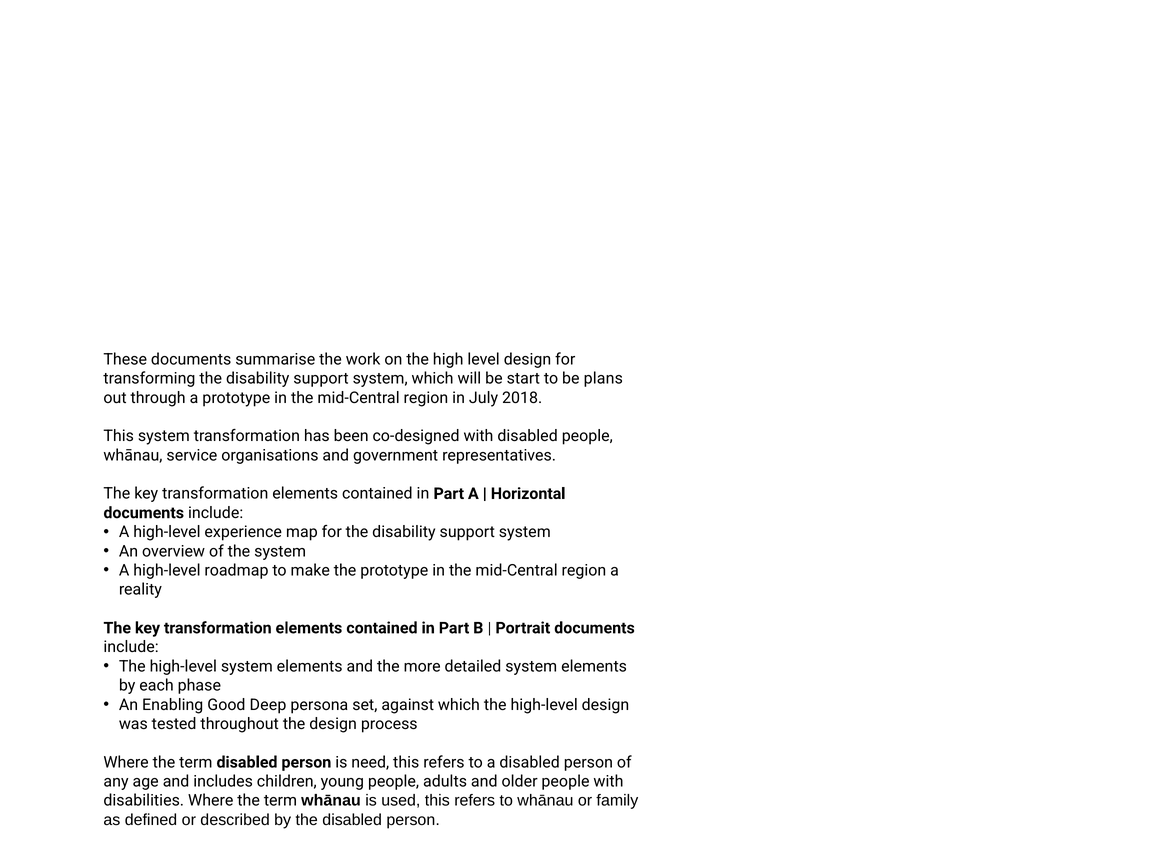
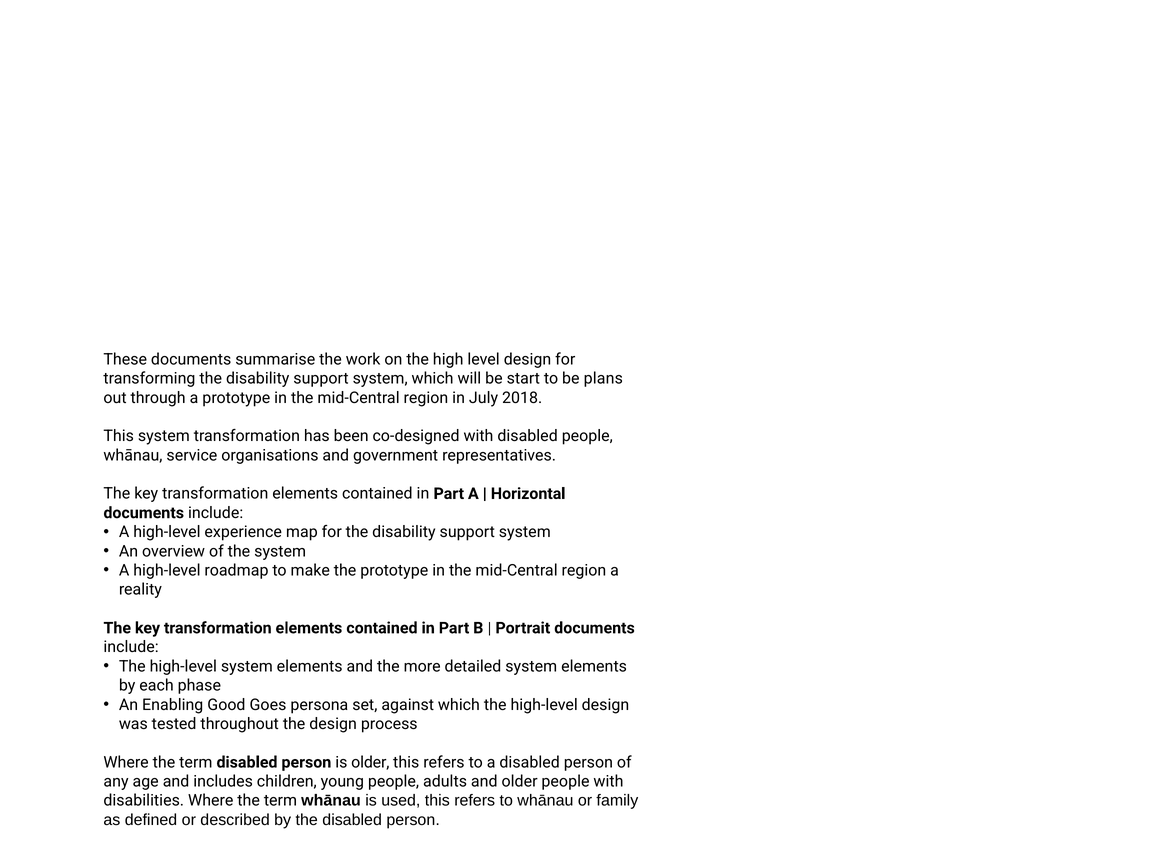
Deep: Deep -> Goes (268, 705)
is need: need -> older (370, 763)
